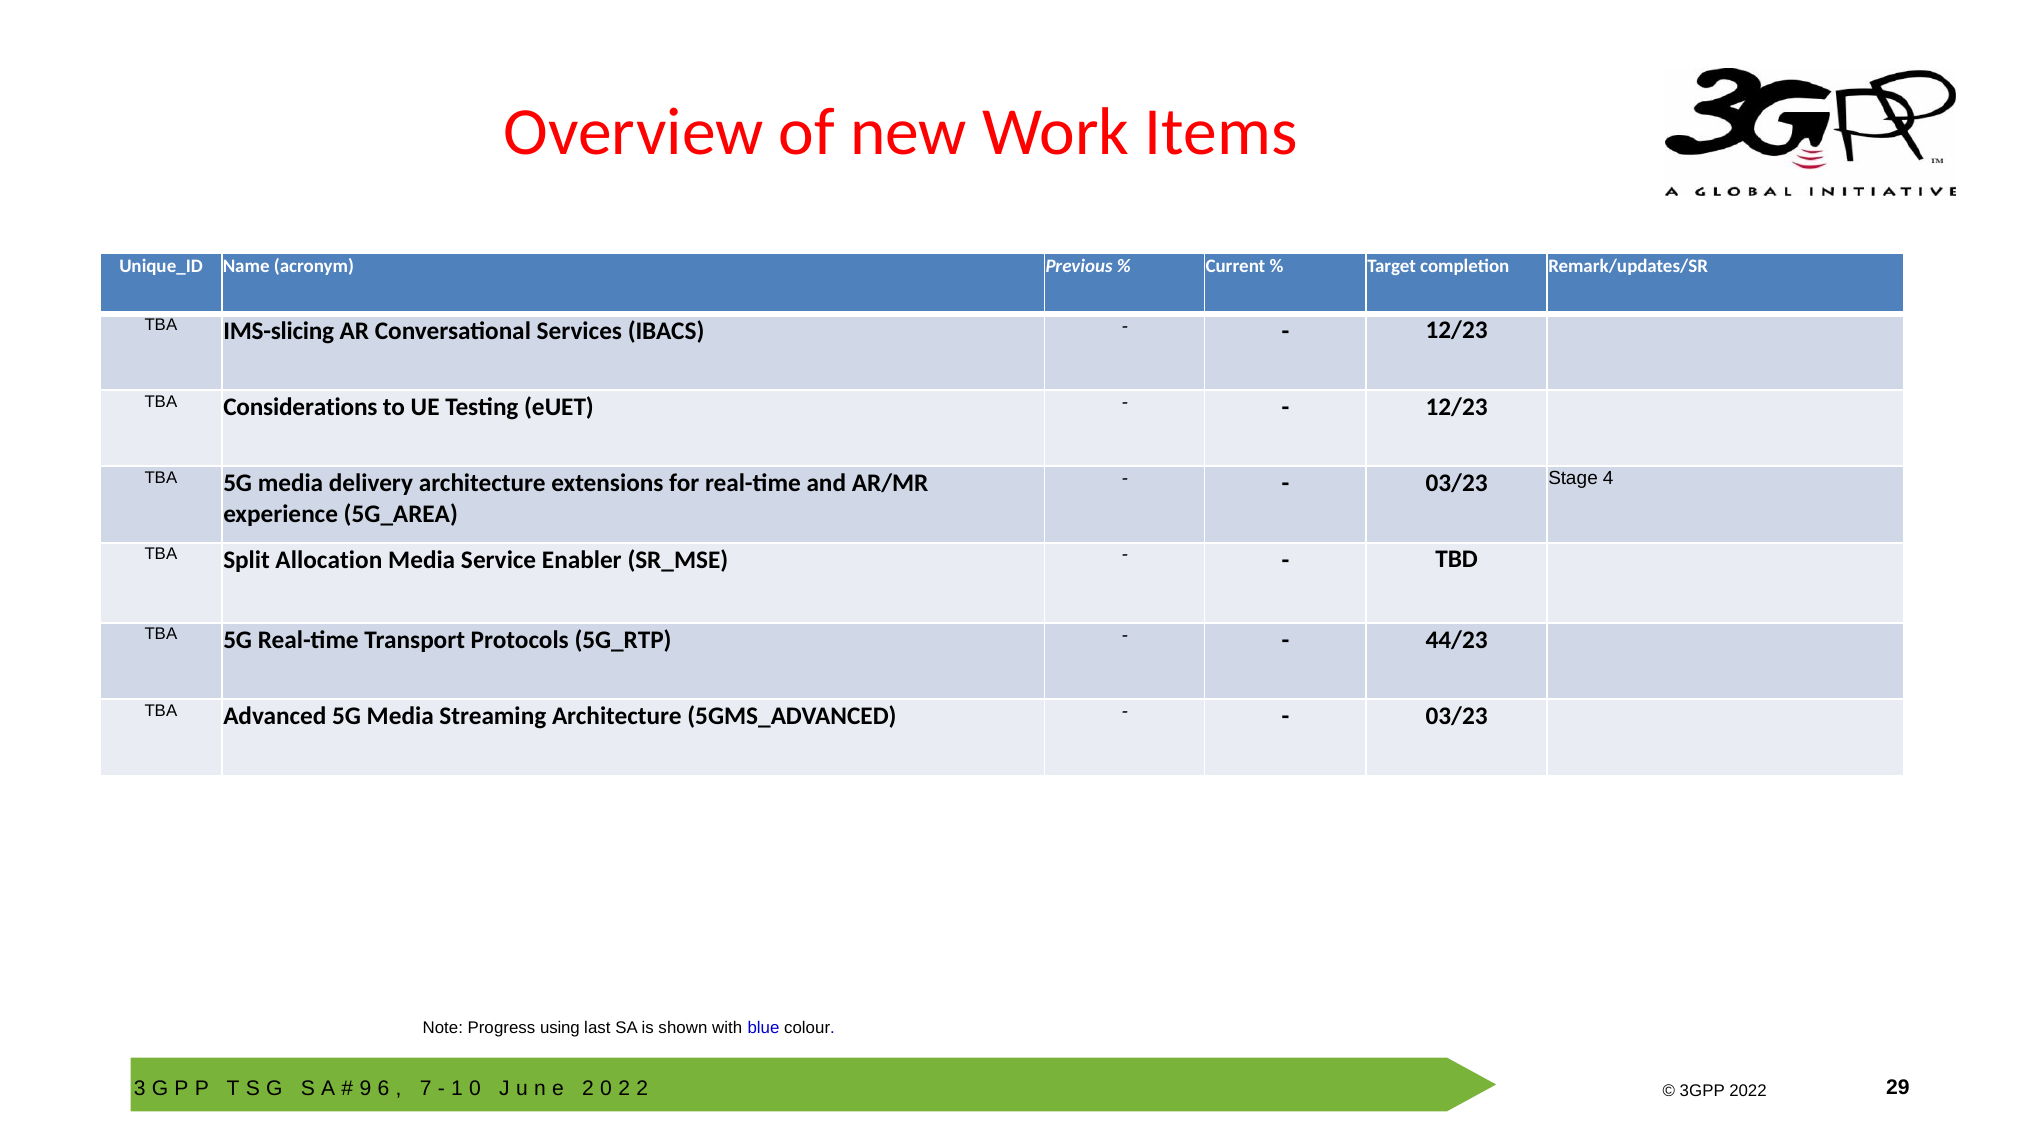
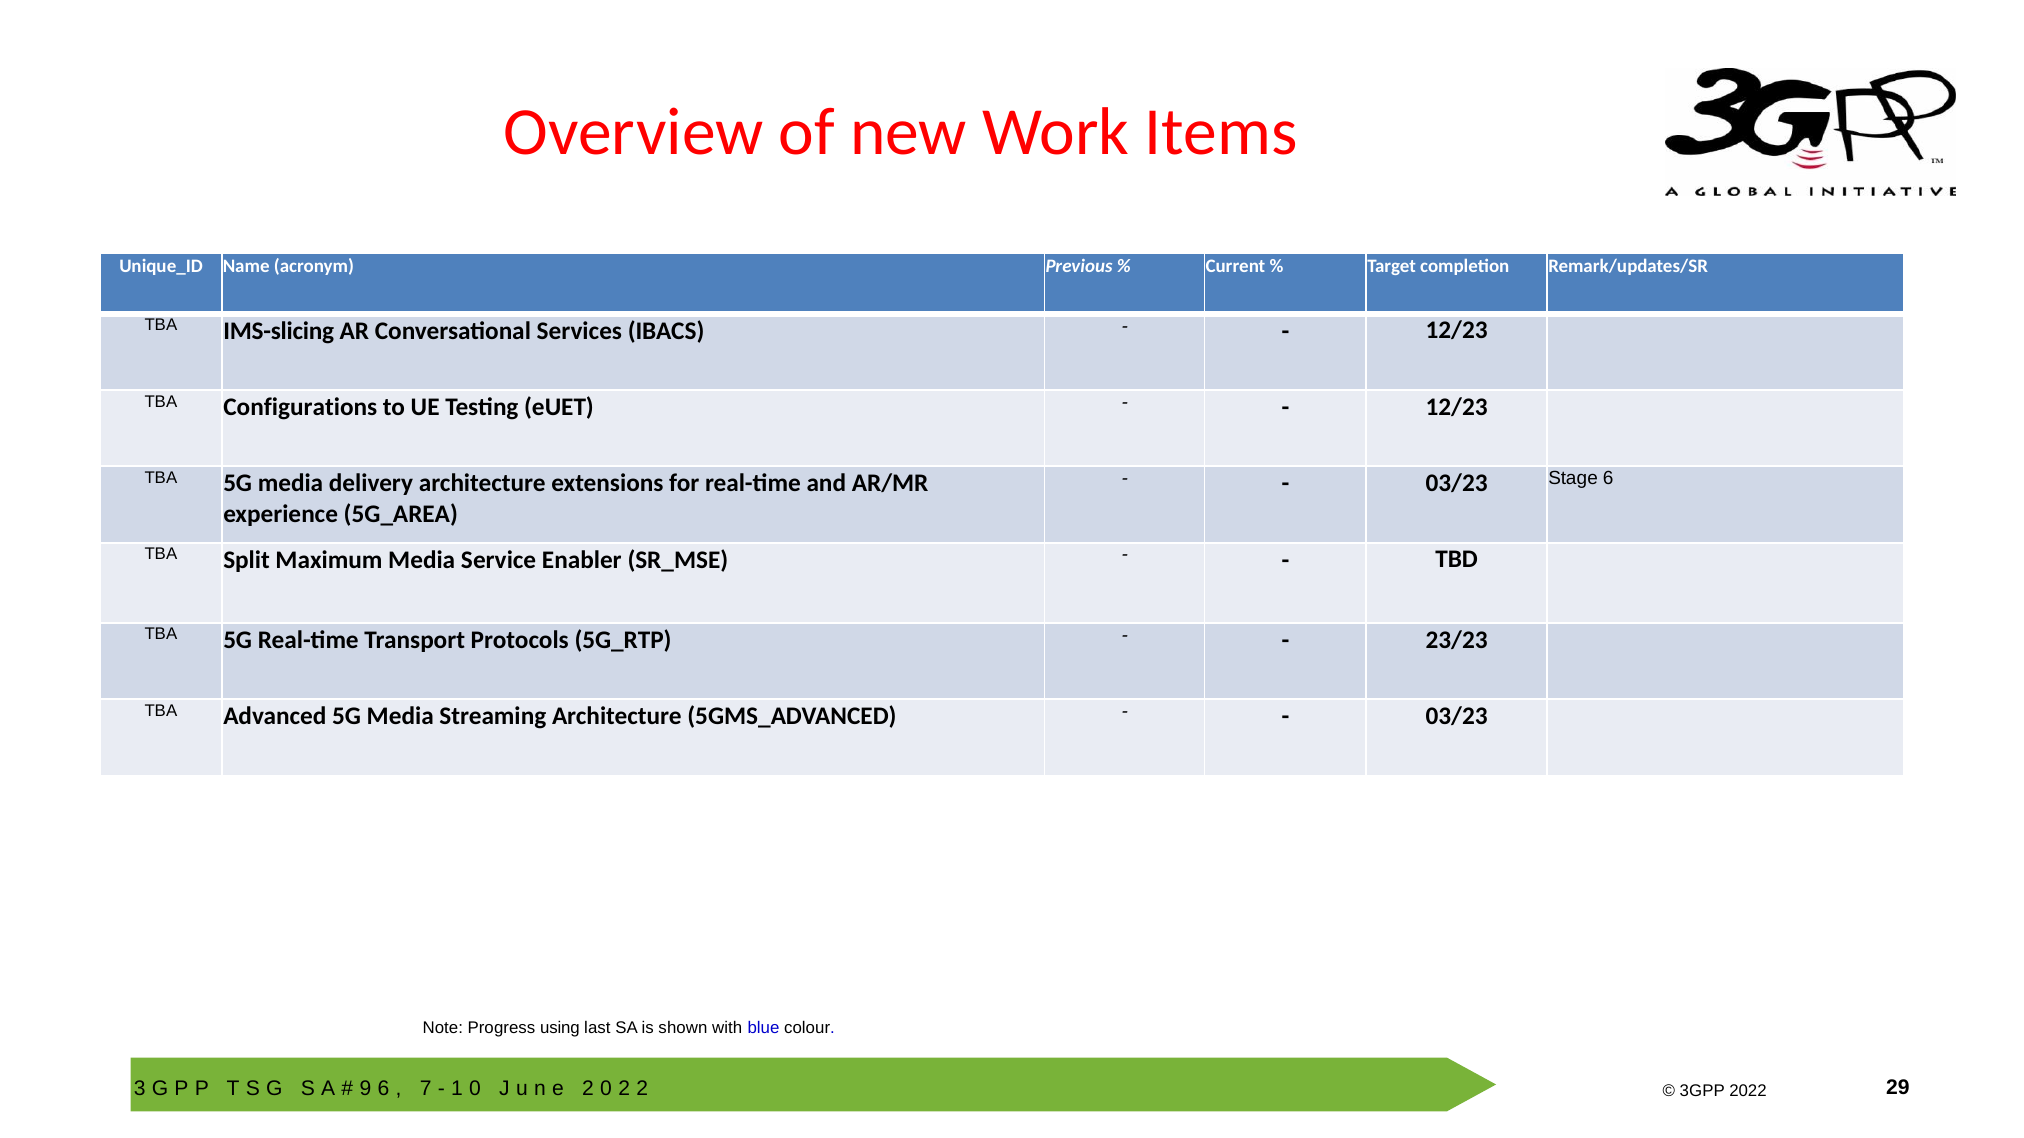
Considerations: Considerations -> Configurations (300, 407)
Stage 4: 4 -> 6 (1608, 479)
Allocation: Allocation -> Maximum (329, 560)
44/23: 44/23 -> 23/23 (1457, 640)
